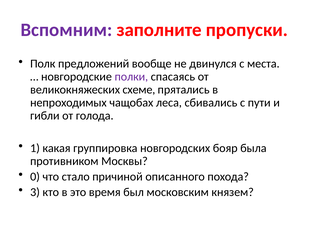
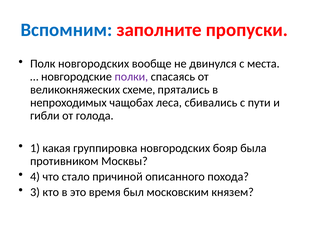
Вспомним colour: purple -> blue (66, 30)
Полк предложений: предложений -> новгородских (94, 64)
0: 0 -> 4 (35, 176)
